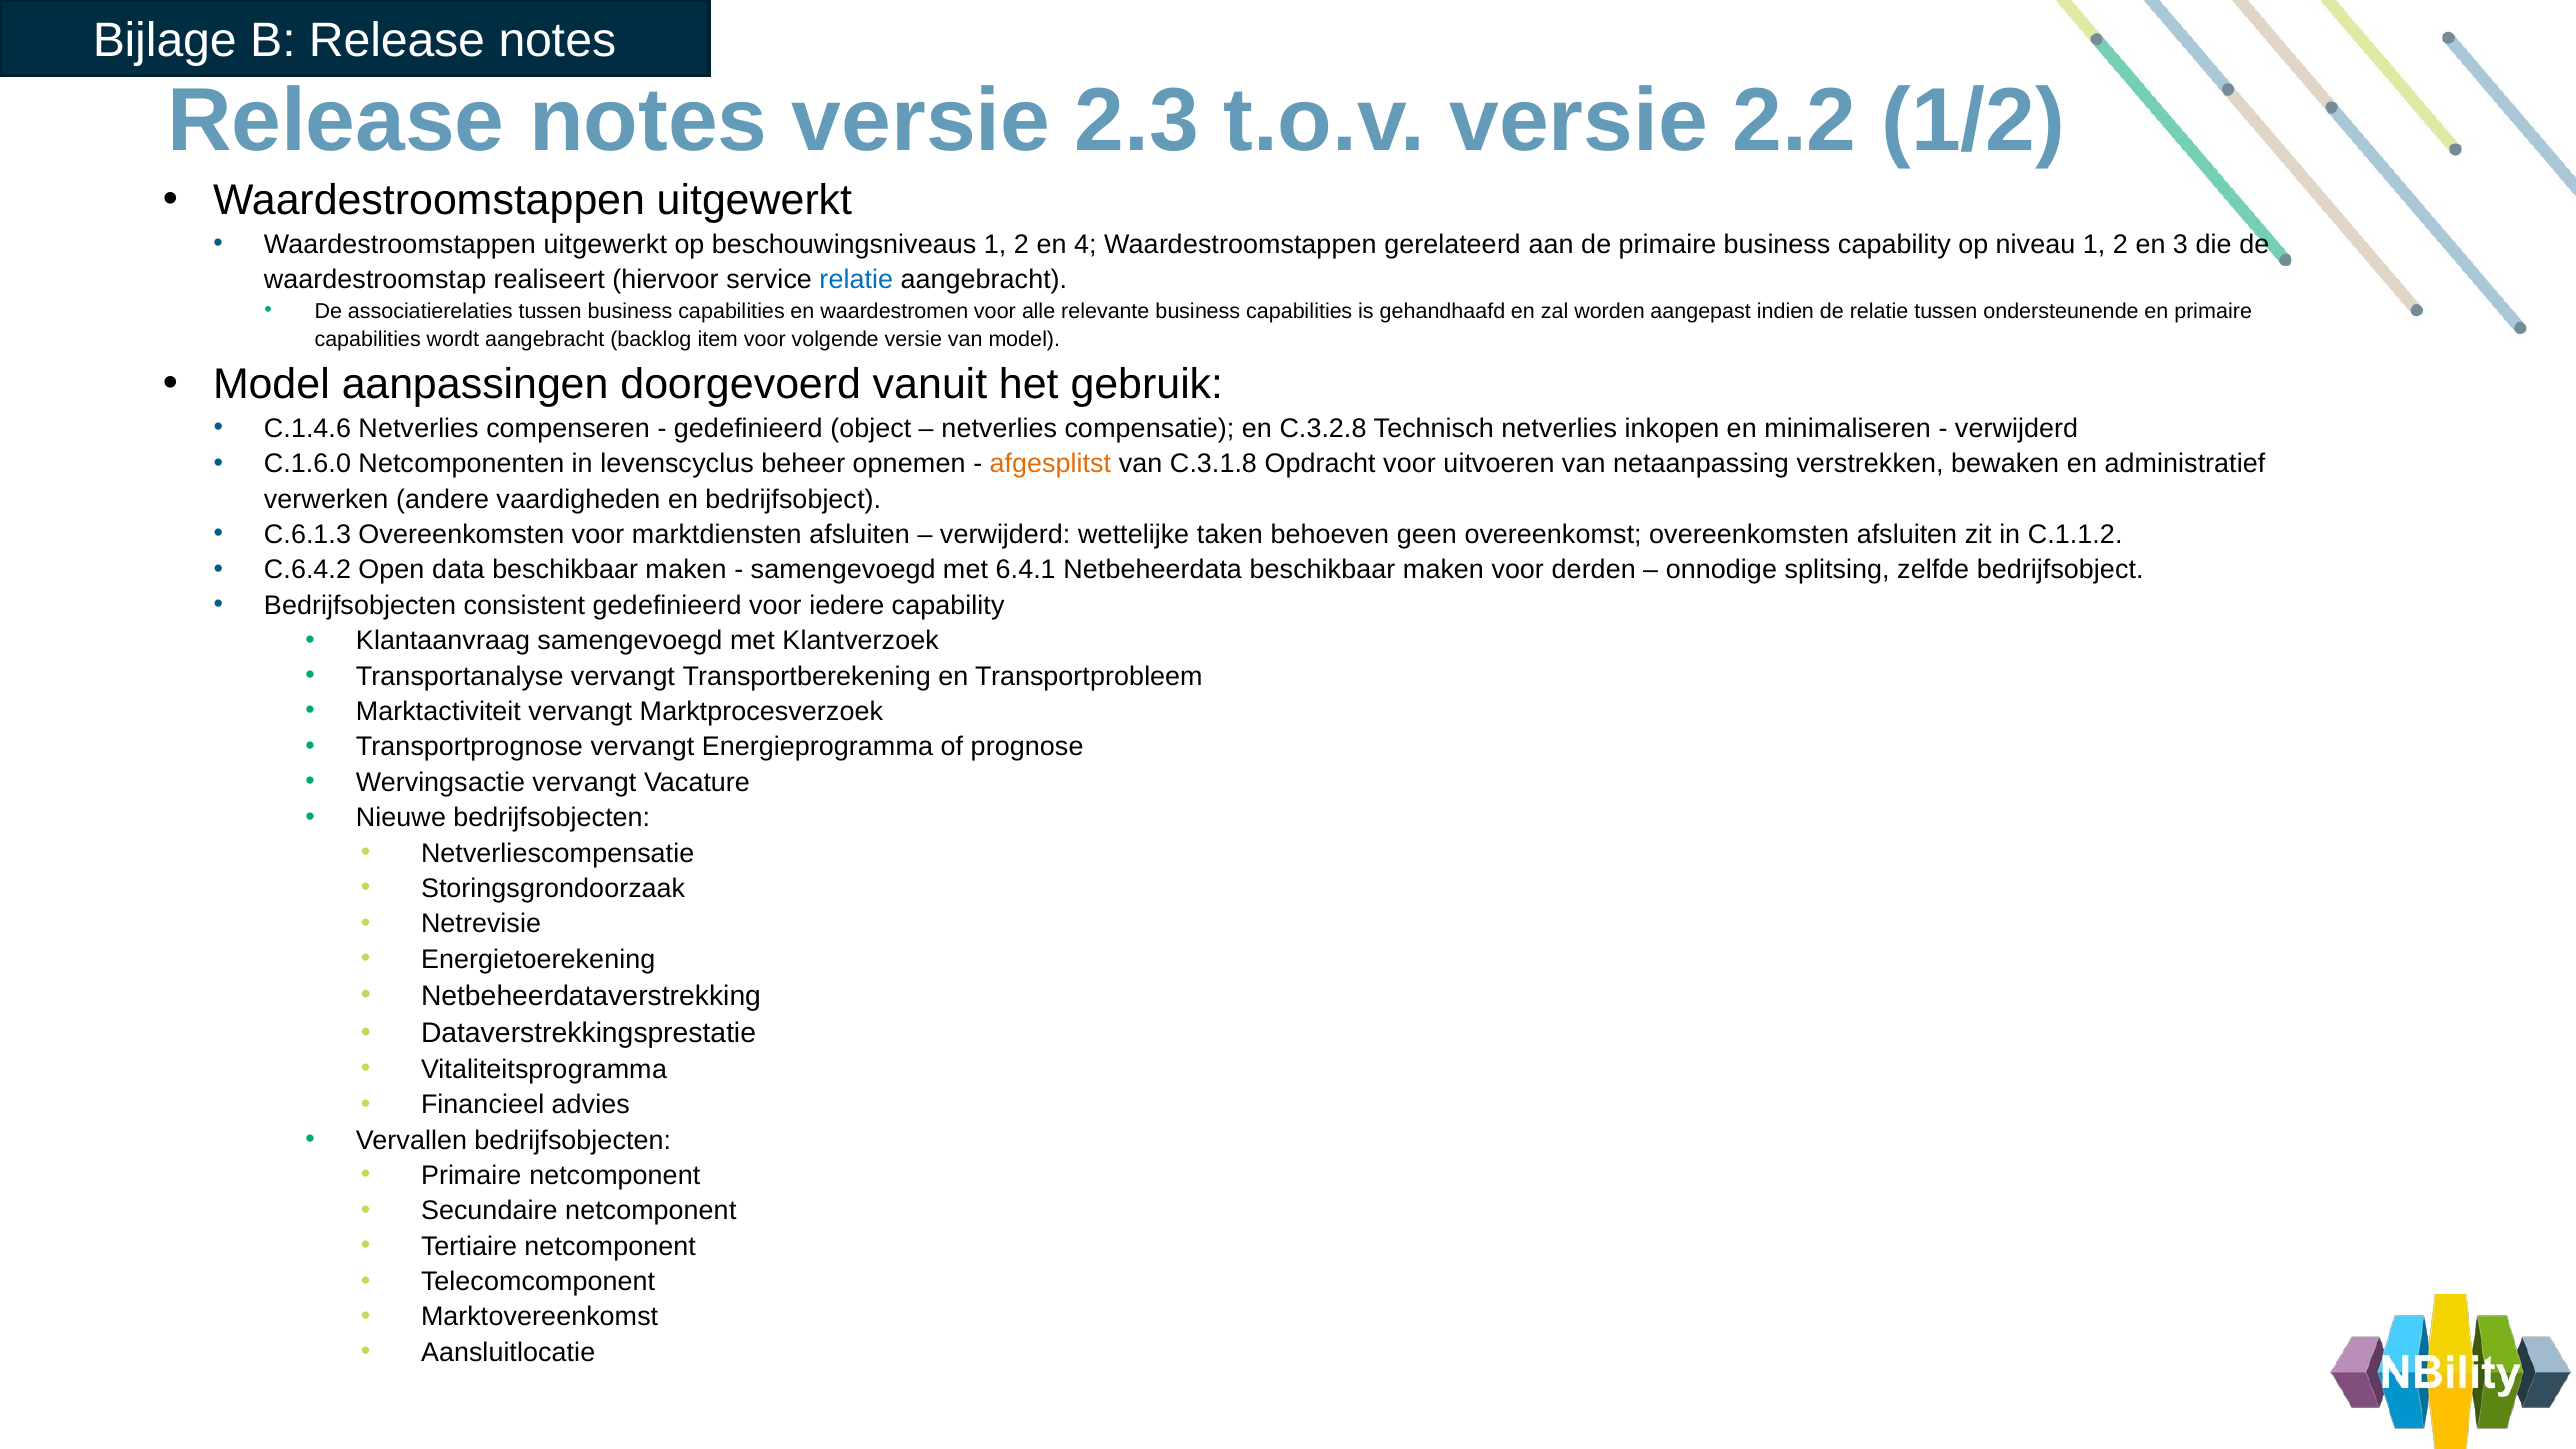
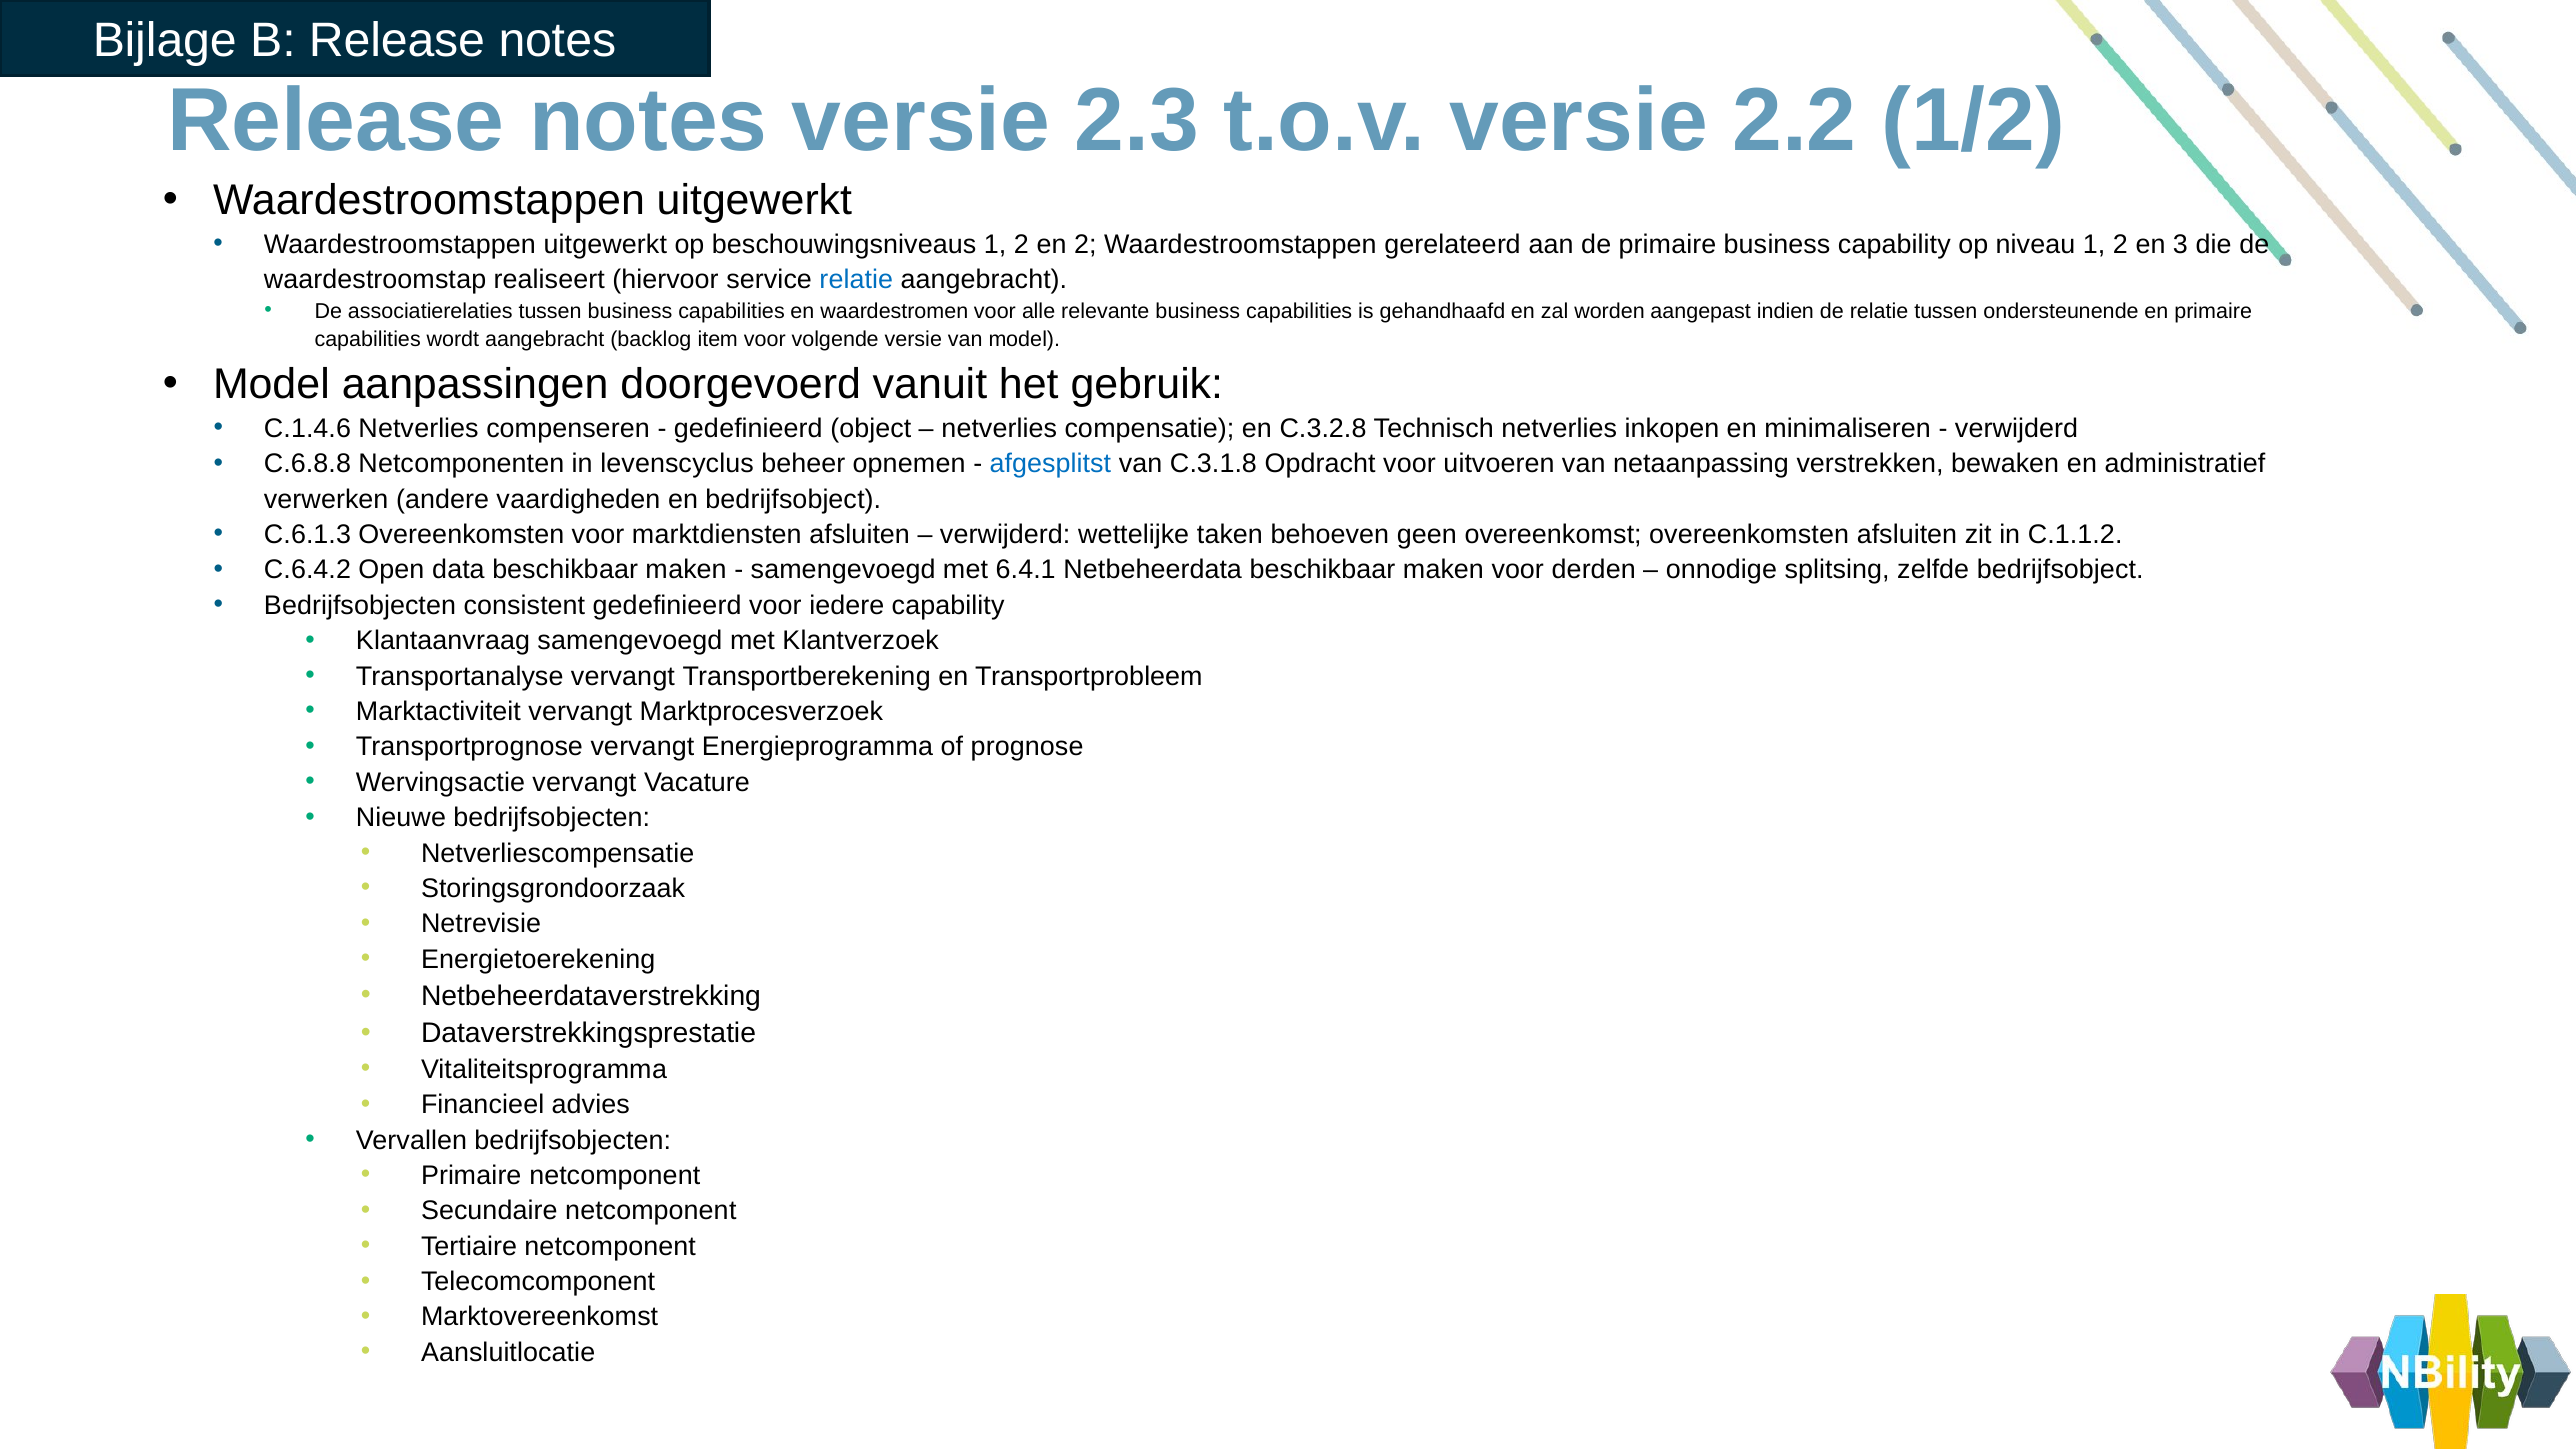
en 4: 4 -> 2 (1085, 244)
C.1.6.0: C.1.6.0 -> C.6.8.8 (307, 464)
afgesplitst colour: orange -> blue (1050, 464)
